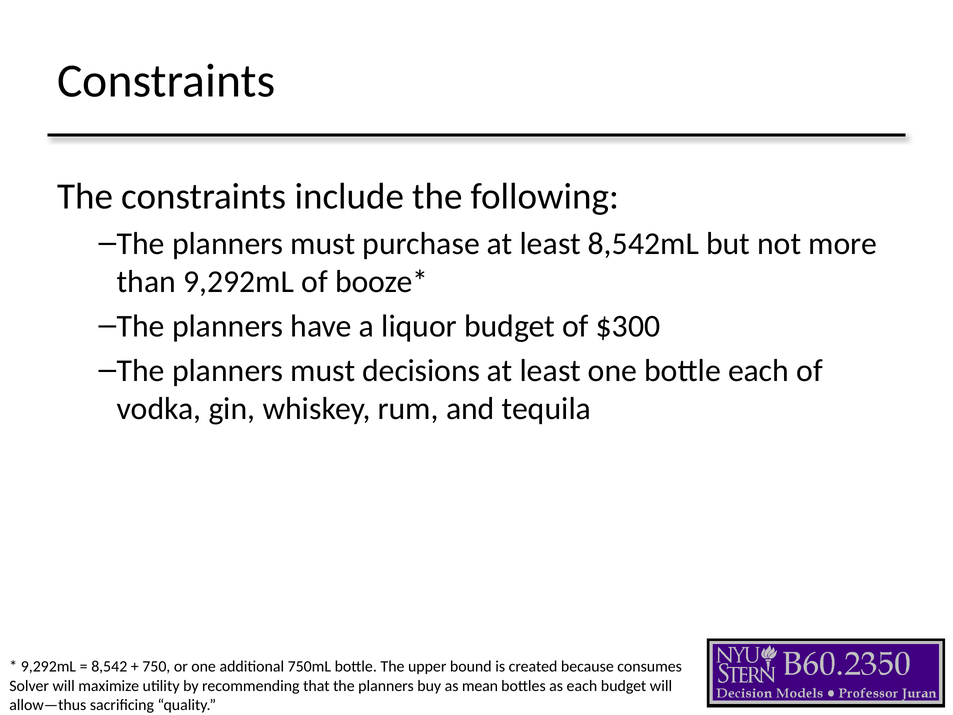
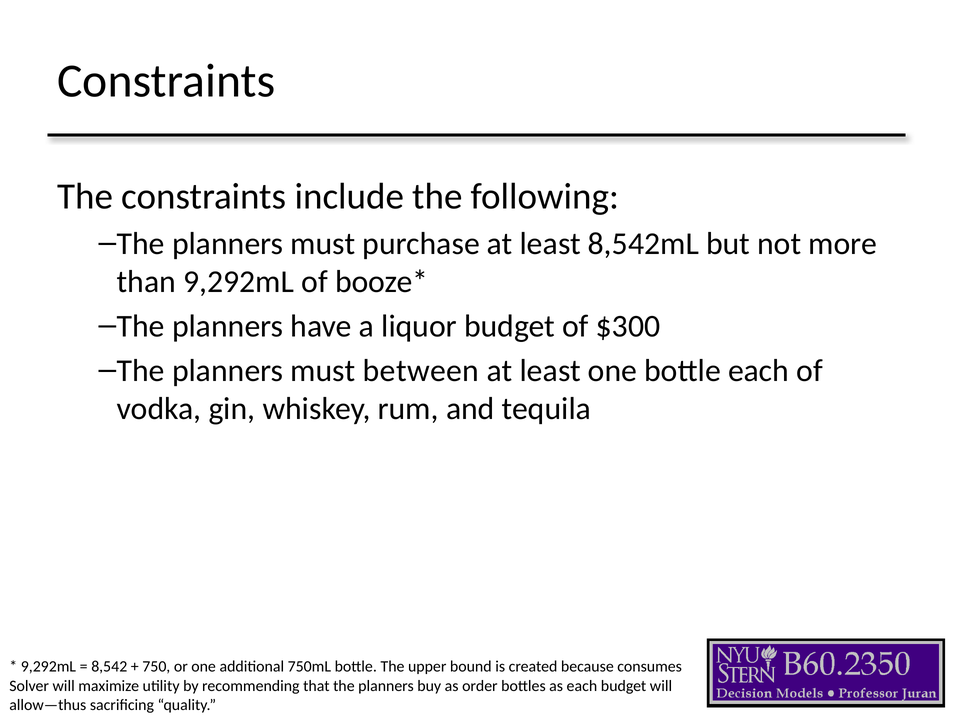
decisions: decisions -> between (421, 371)
mean: mean -> order (480, 686)
